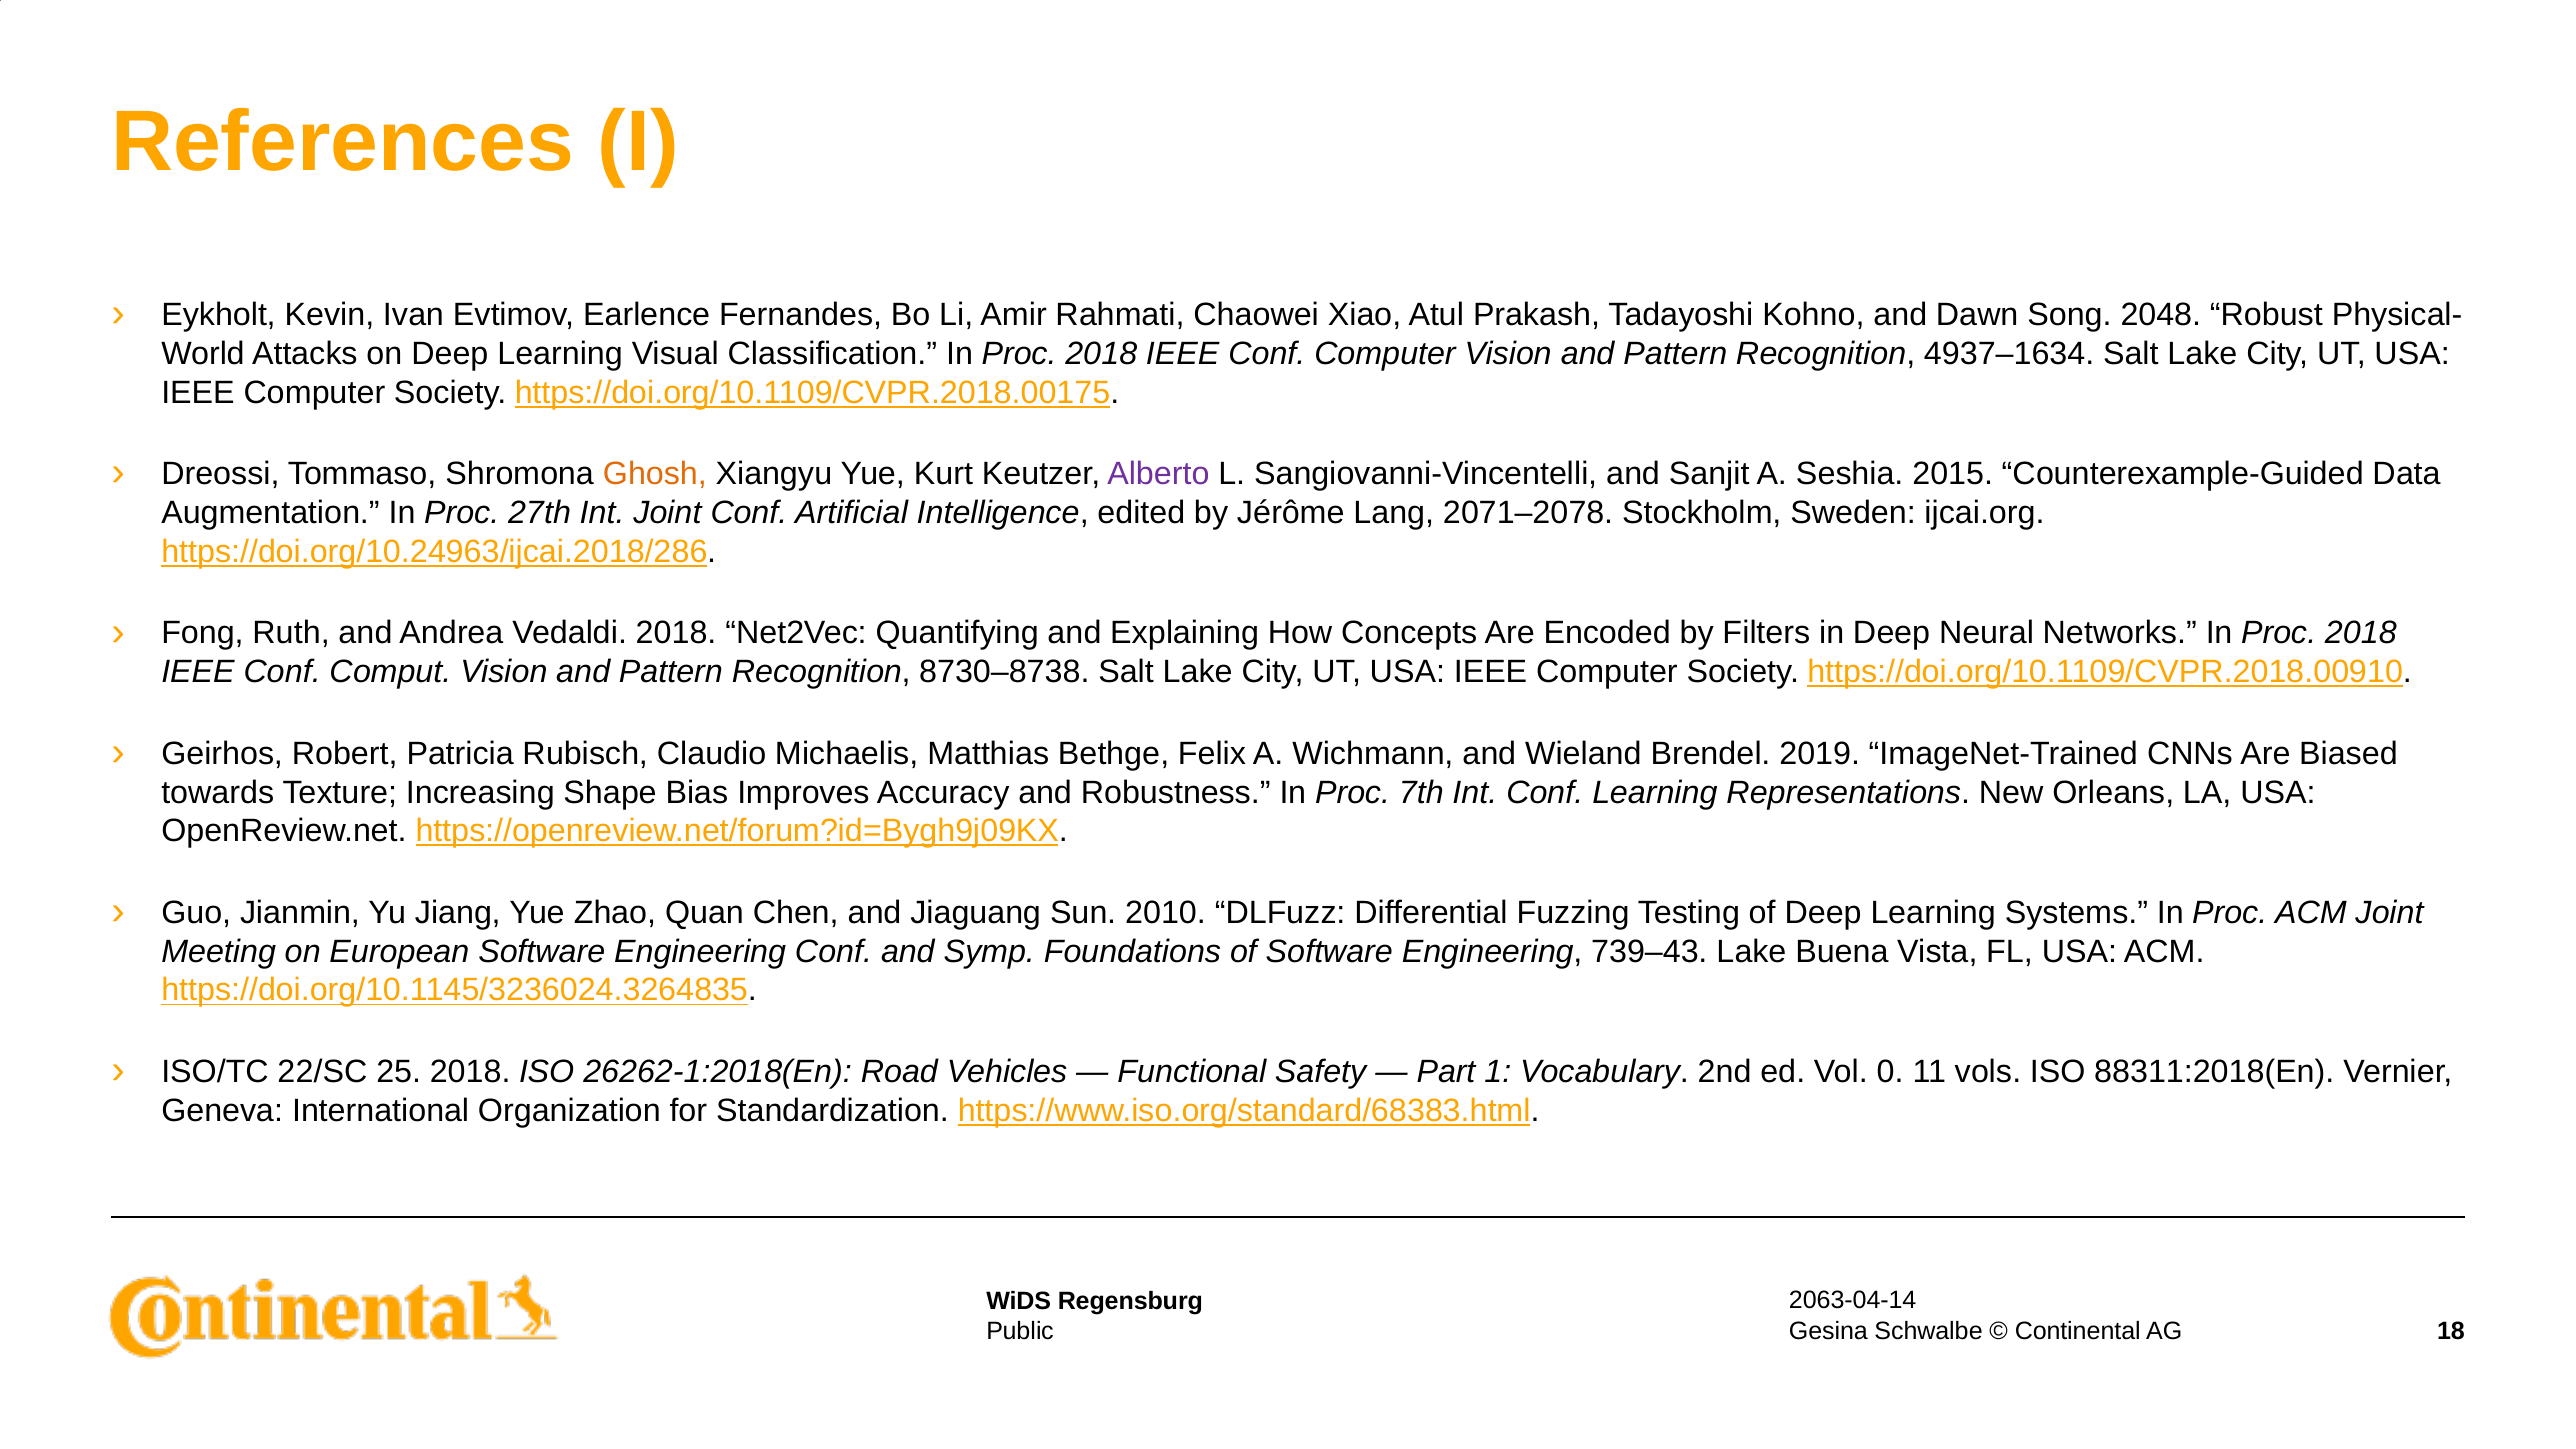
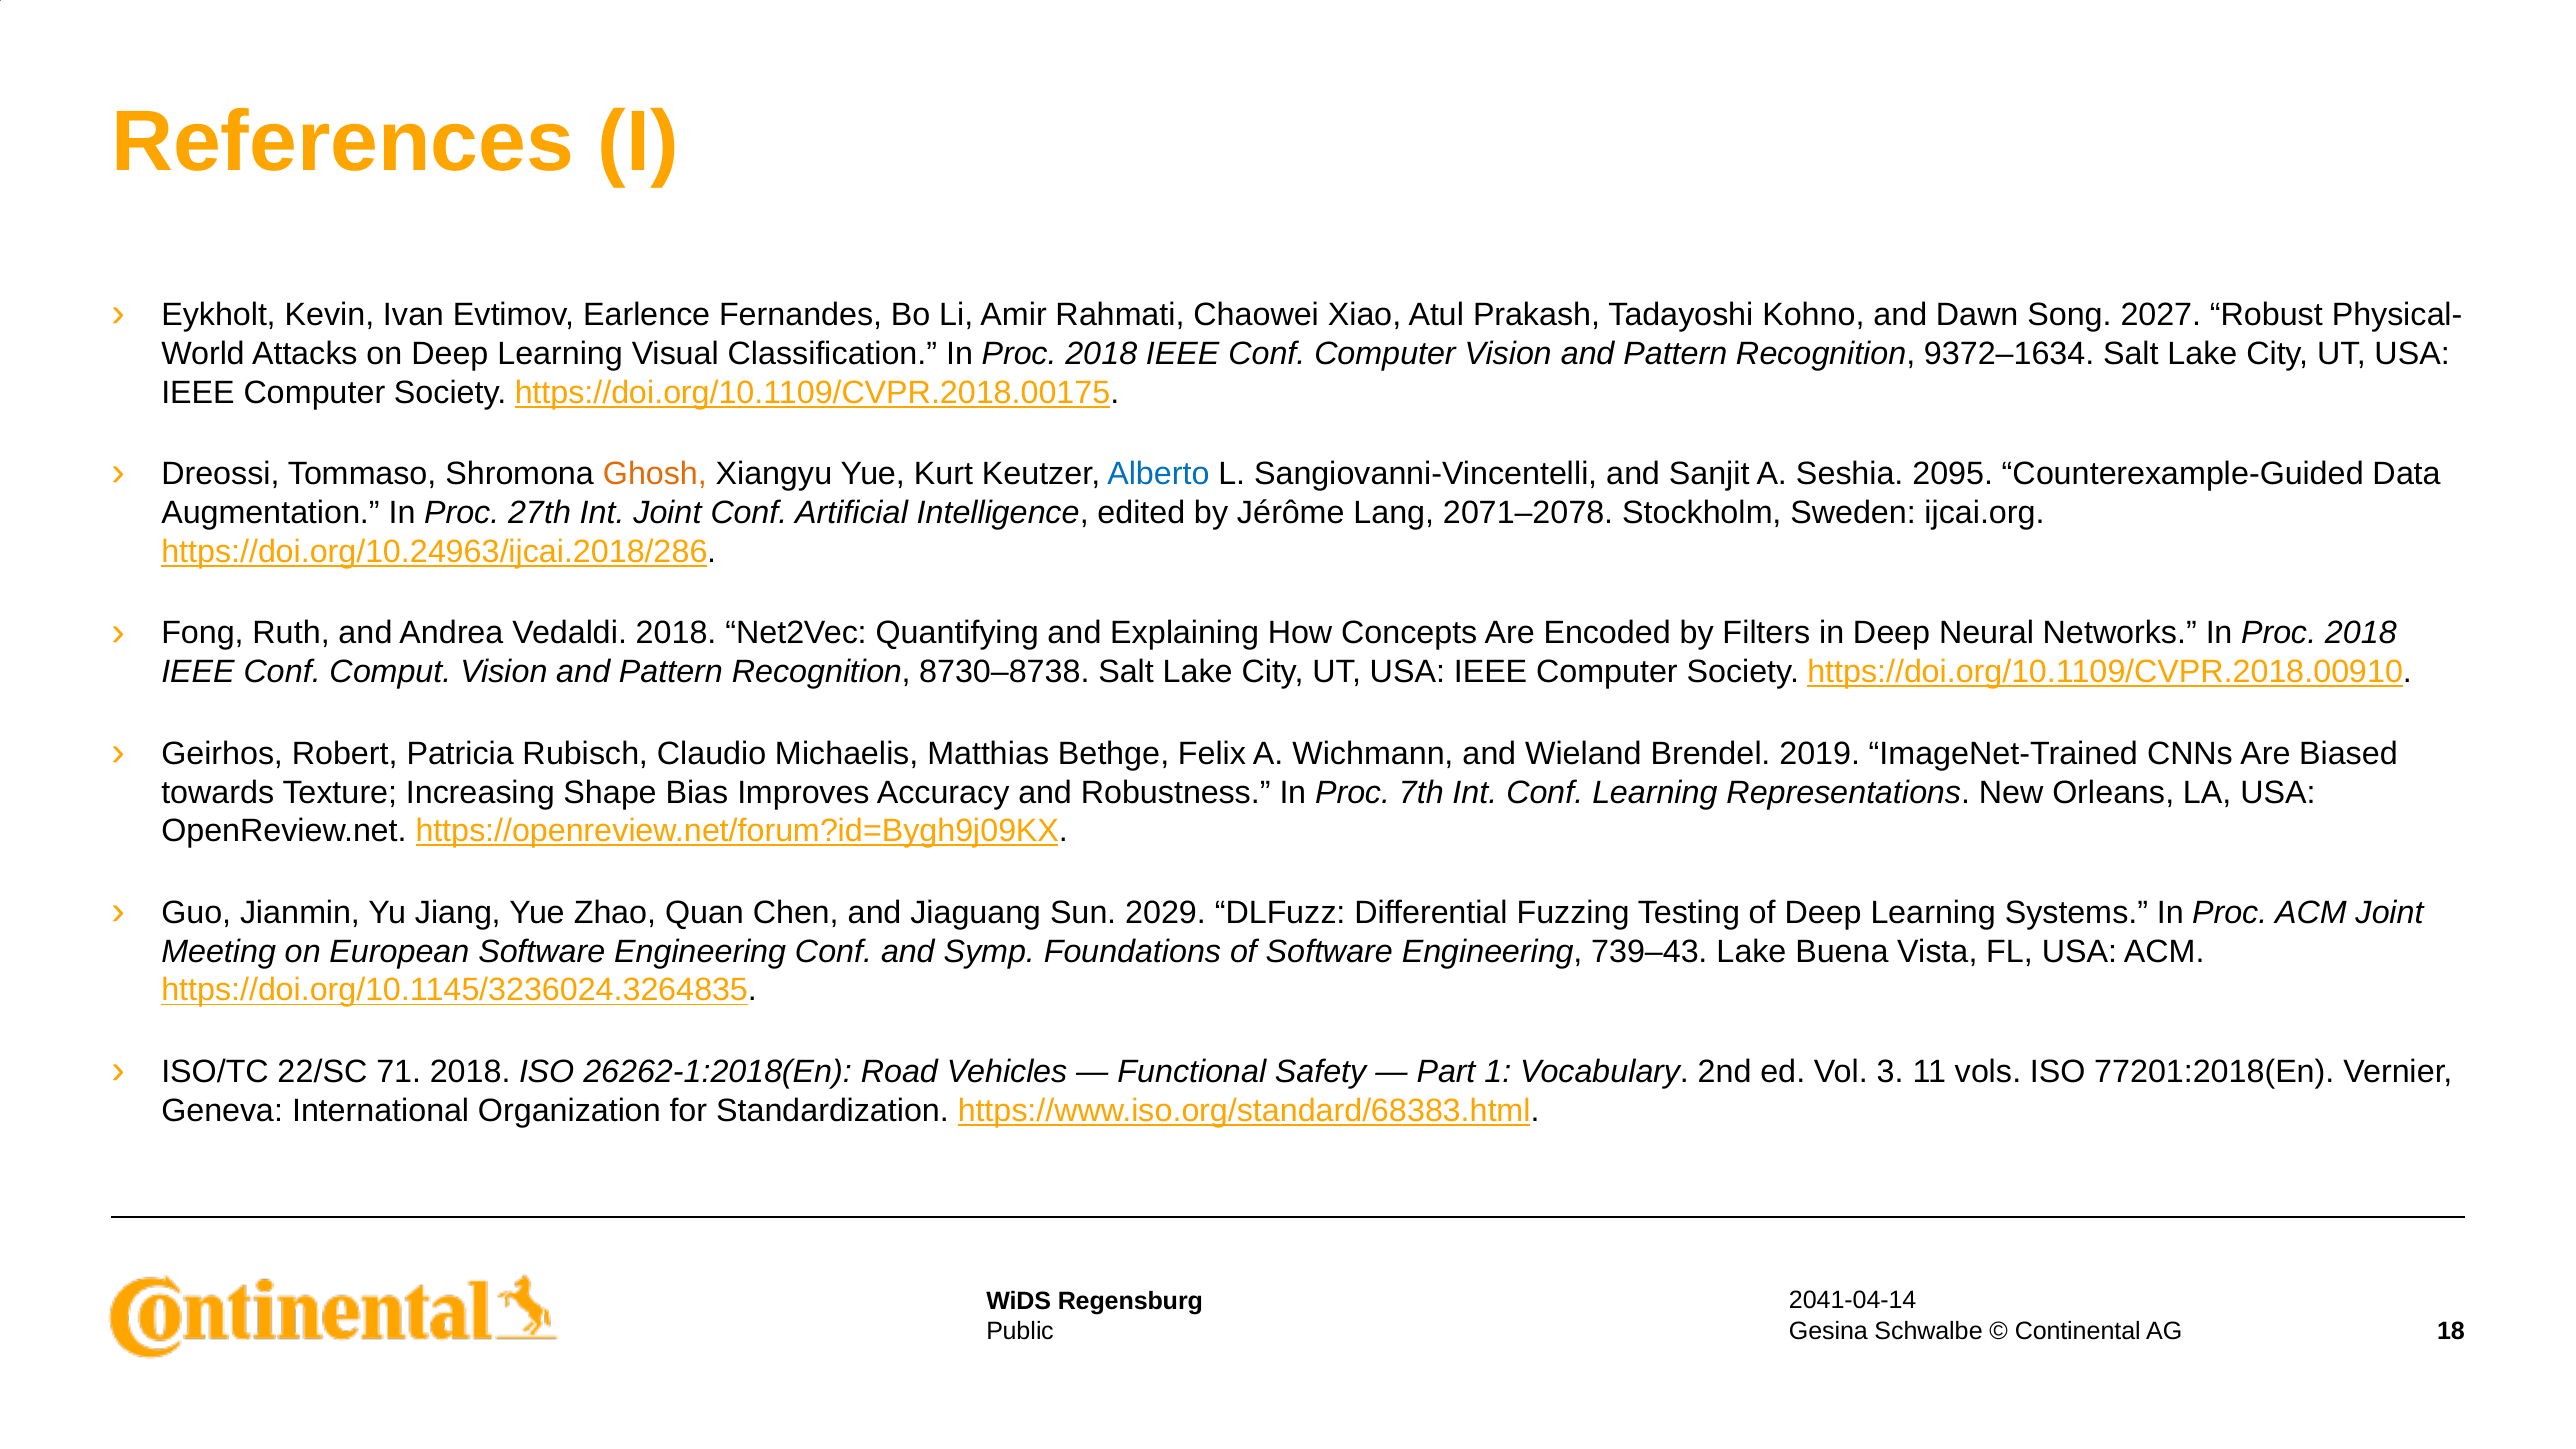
2048: 2048 -> 2027 (2161, 315)
4937–1634: 4937–1634 -> 9372–1634 (2009, 354)
Alberto colour: purple -> blue (1158, 474)
2015: 2015 -> 2095 (1953, 474)
2010: 2010 -> 2029 (1166, 913)
25: 25 -> 71 (399, 1072)
0: 0 -> 3 (1890, 1072)
88311:2018(En: 88311:2018(En -> 77201:2018(En (2214, 1072)
2063-04-14: 2063-04-14 -> 2041-04-14 (1853, 1301)
